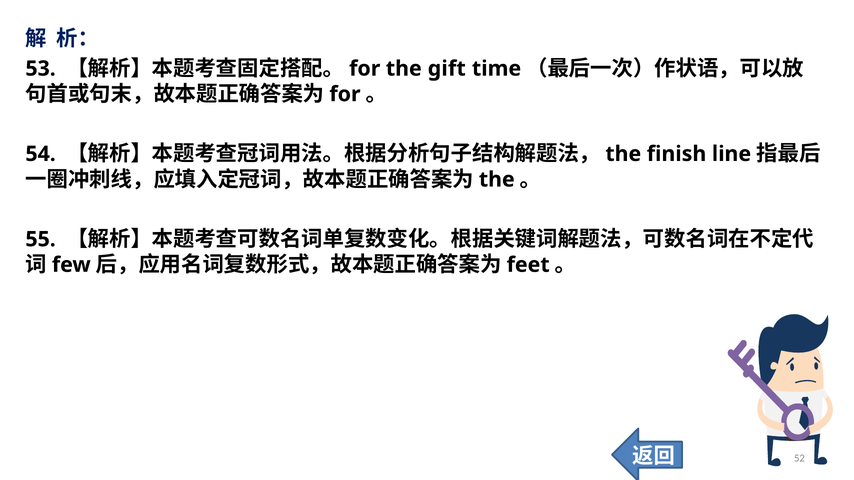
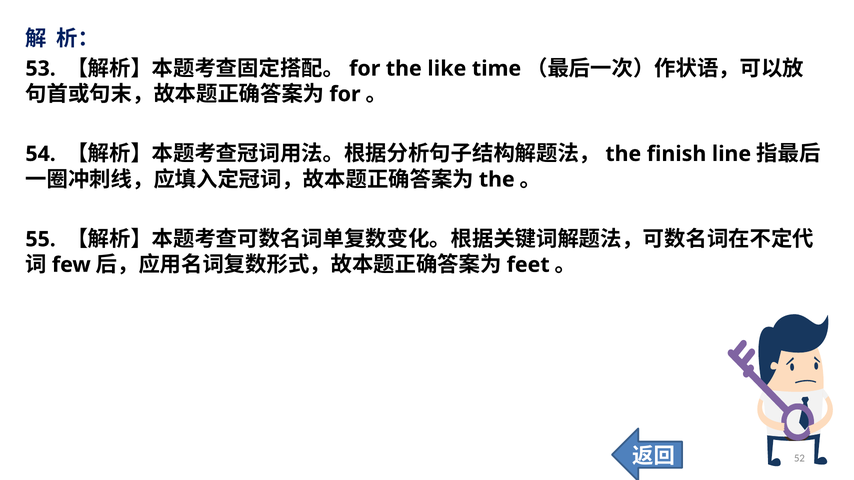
gift: gift -> like (447, 69)
